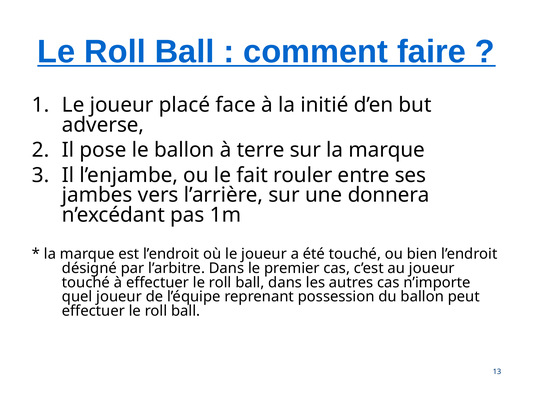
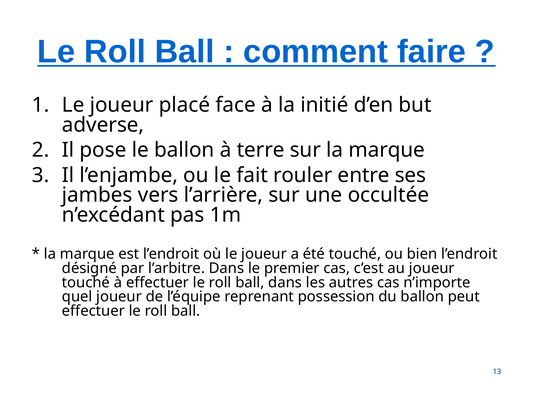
donnera: donnera -> occultée (388, 195)
